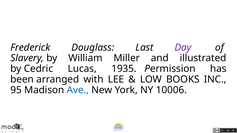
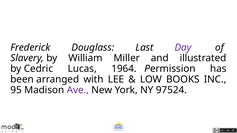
1935: 1935 -> 1964 (124, 69)
Ave colour: blue -> purple (78, 90)
10006: 10006 -> 97524 (171, 90)
